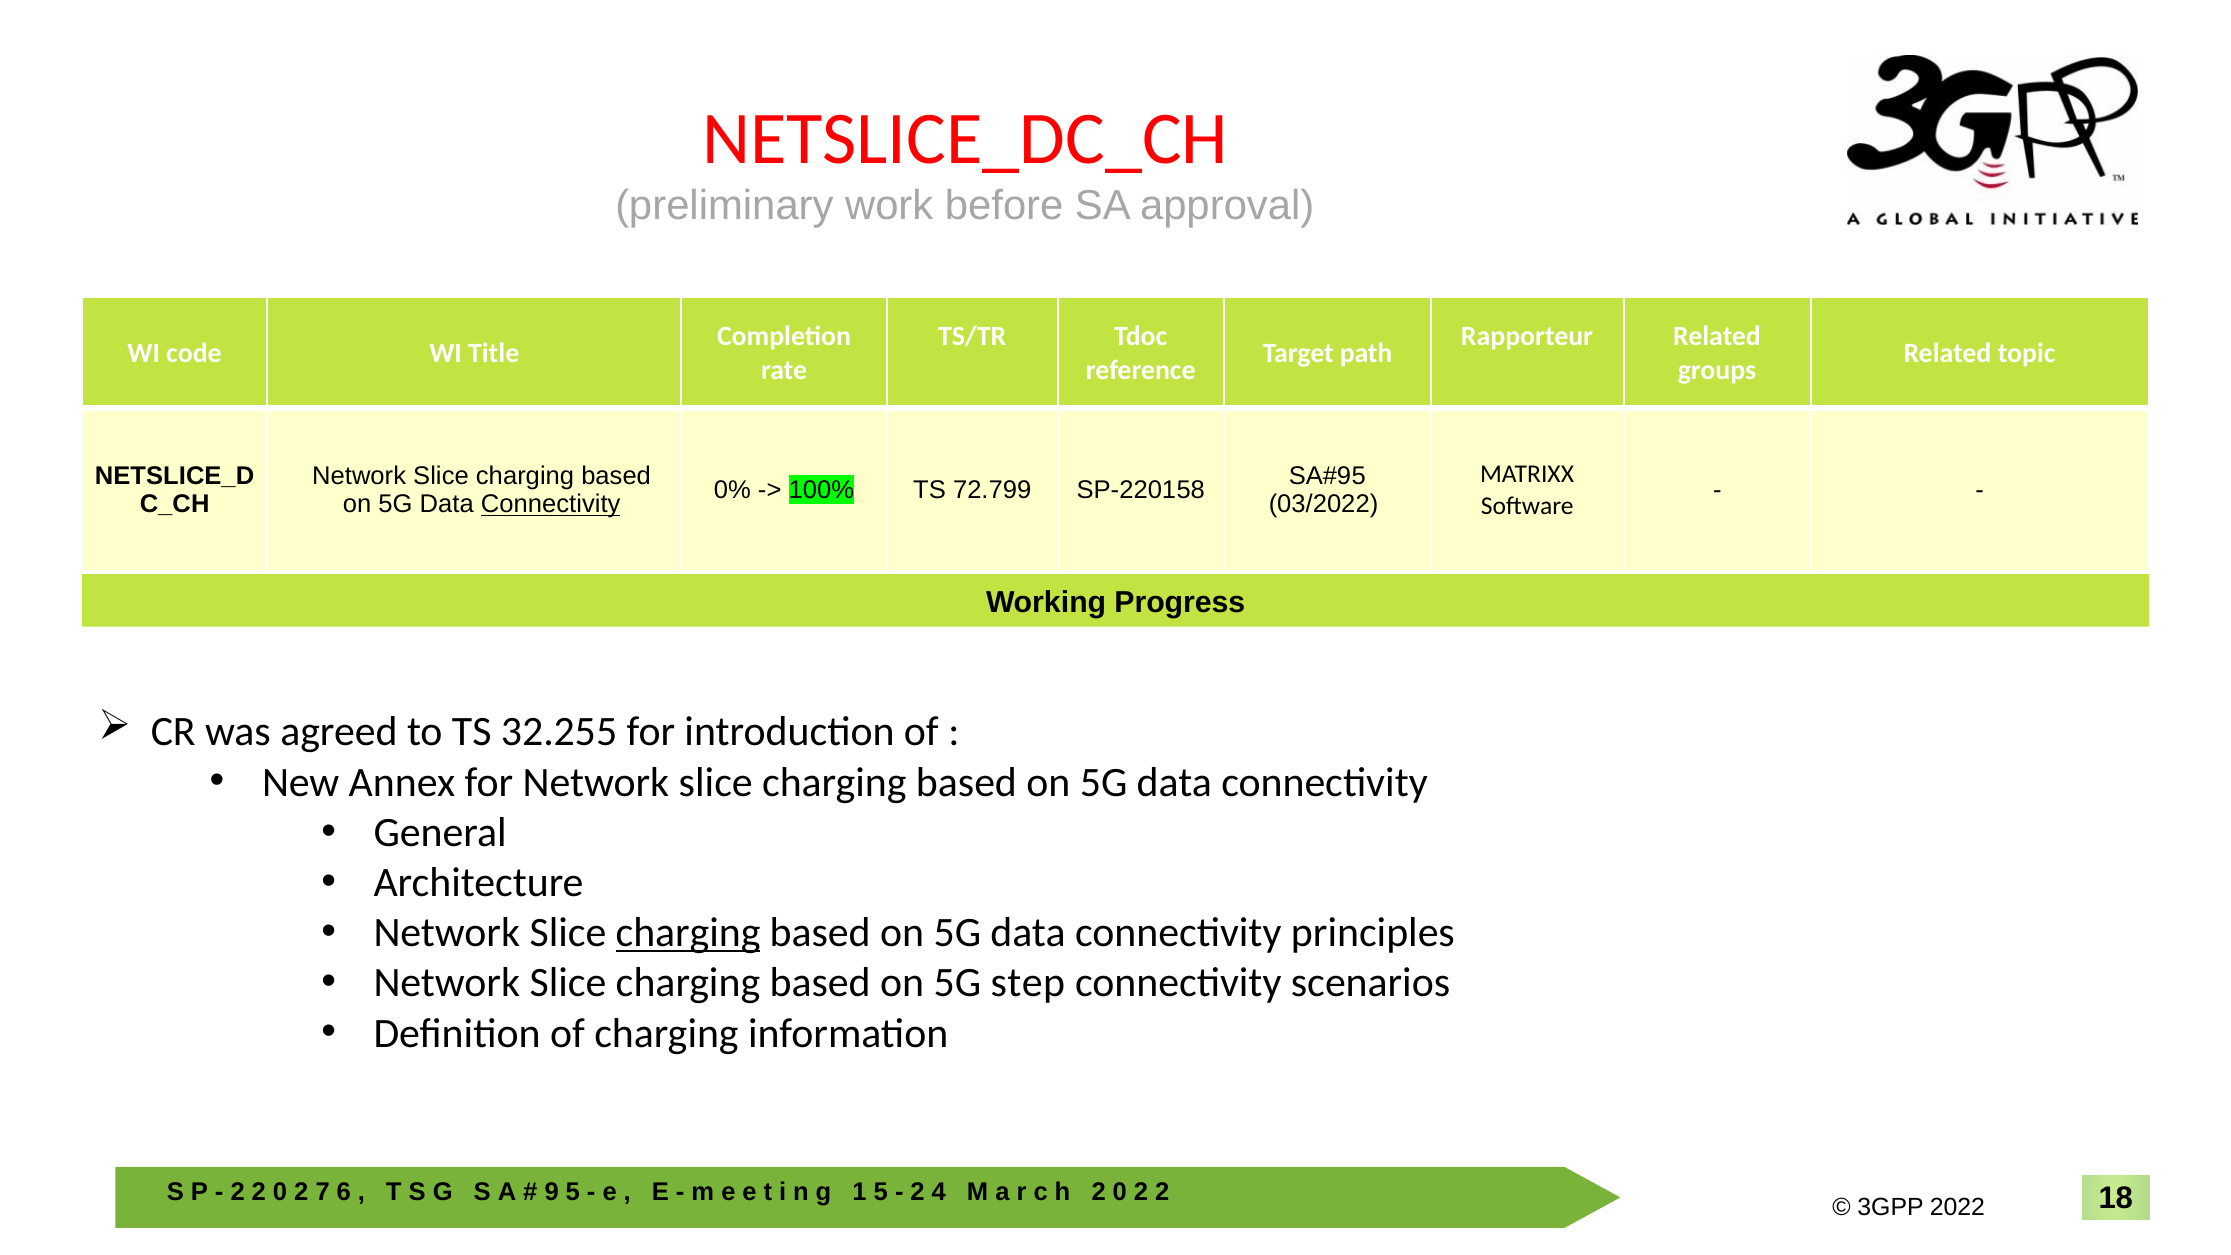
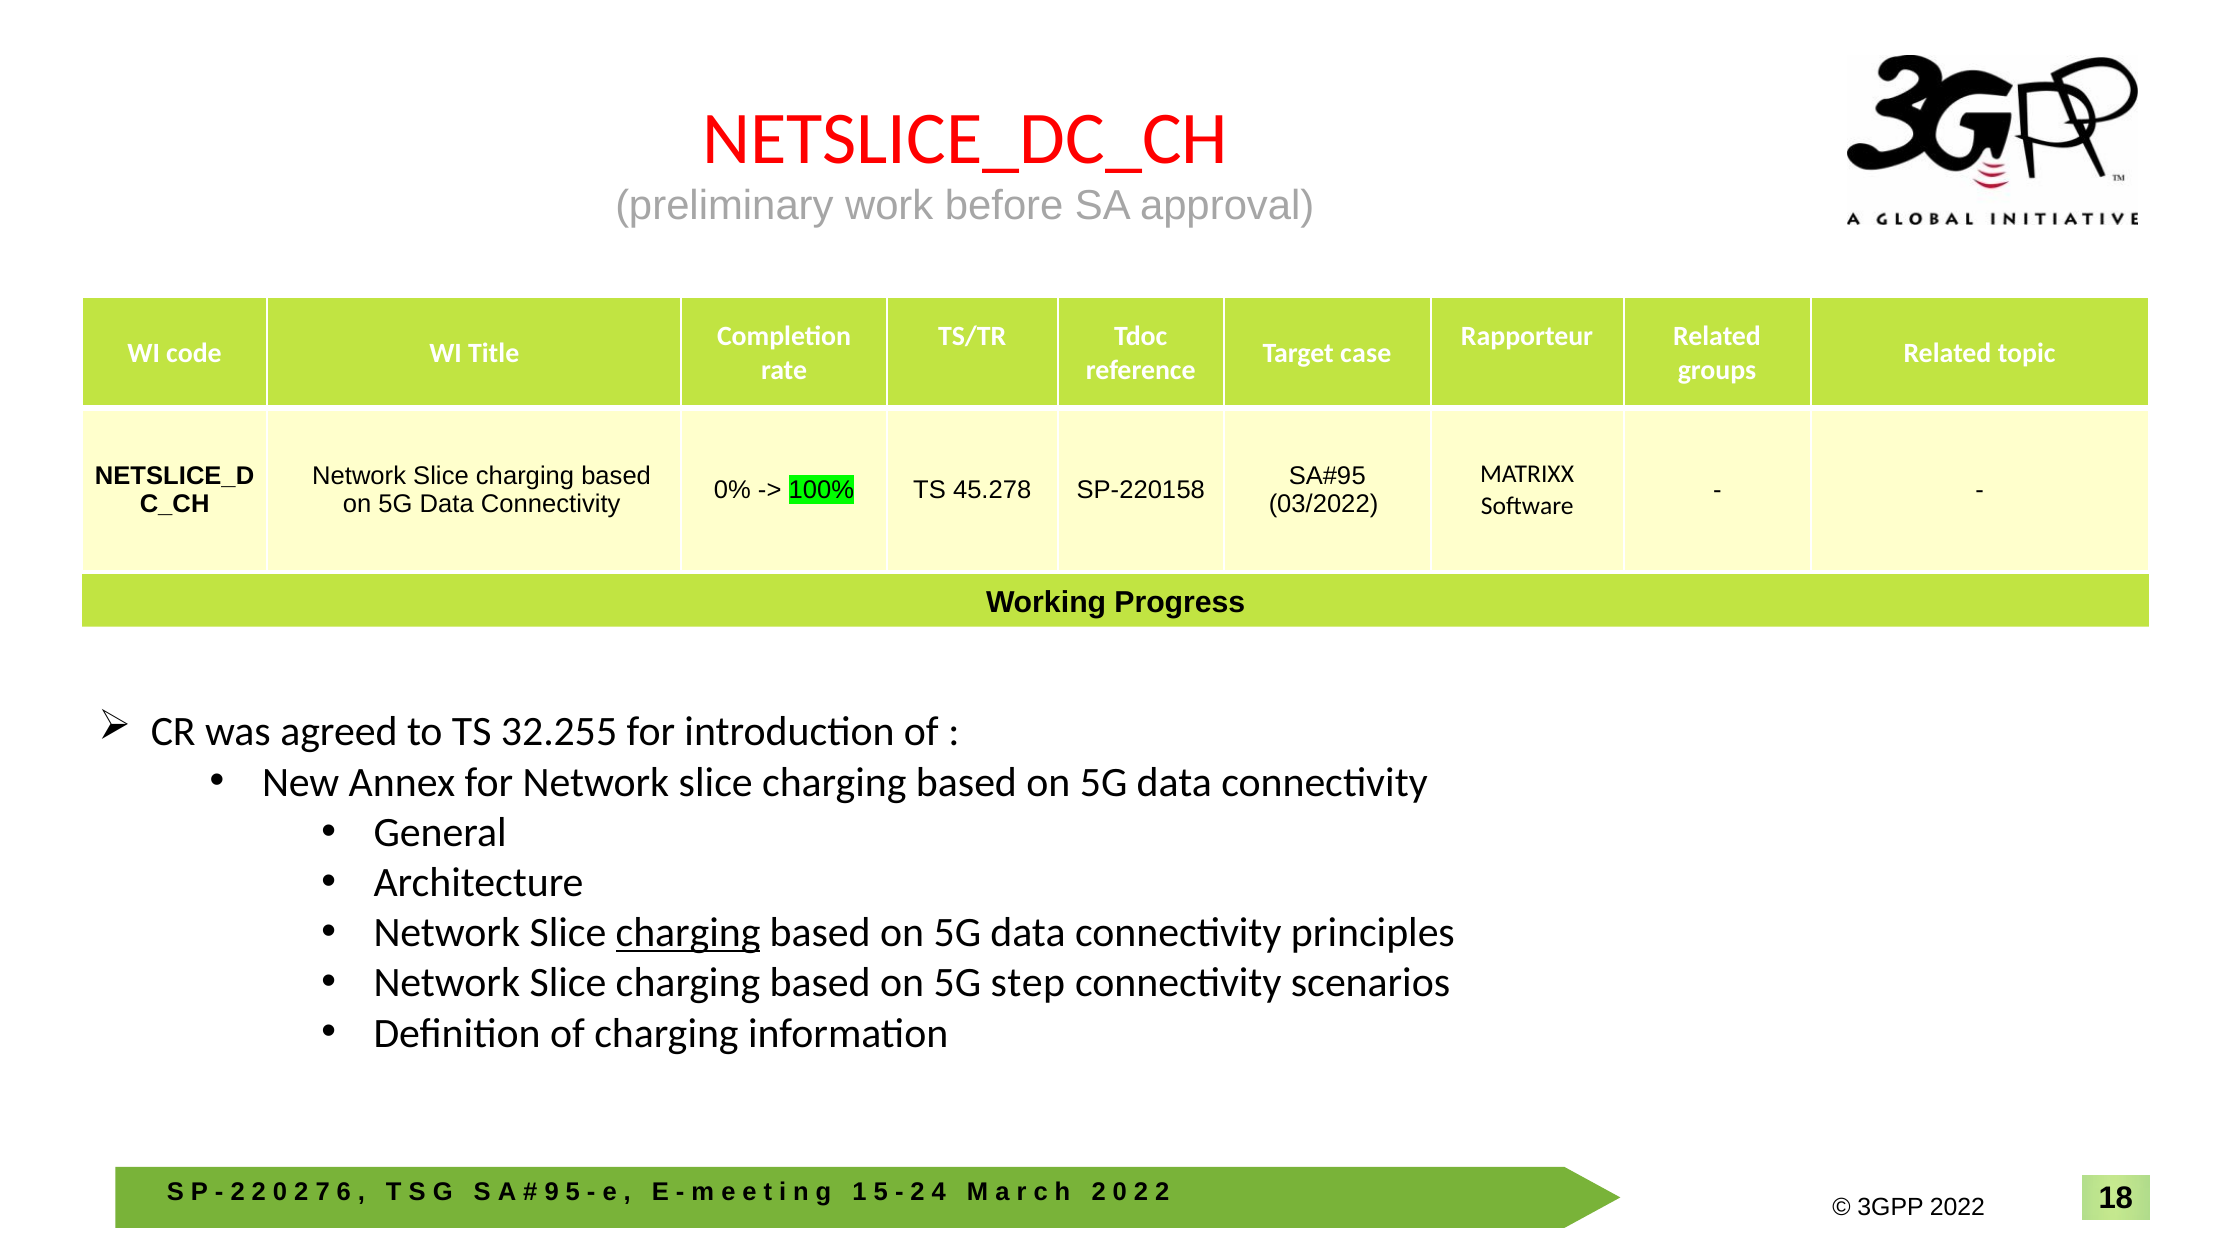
path: path -> case (1366, 353)
72.799: 72.799 -> 45.278 (992, 490)
Connectivity underline: present -> none (551, 504)
